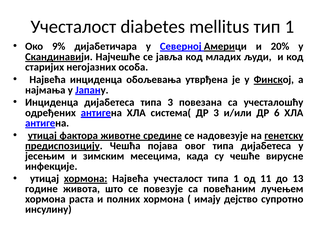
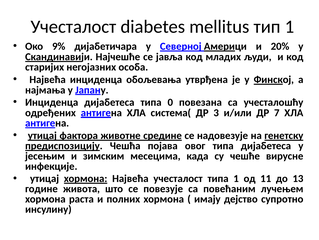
типа 3: 3 -> 0 (170, 102)
6: 6 -> 7 (277, 112)
